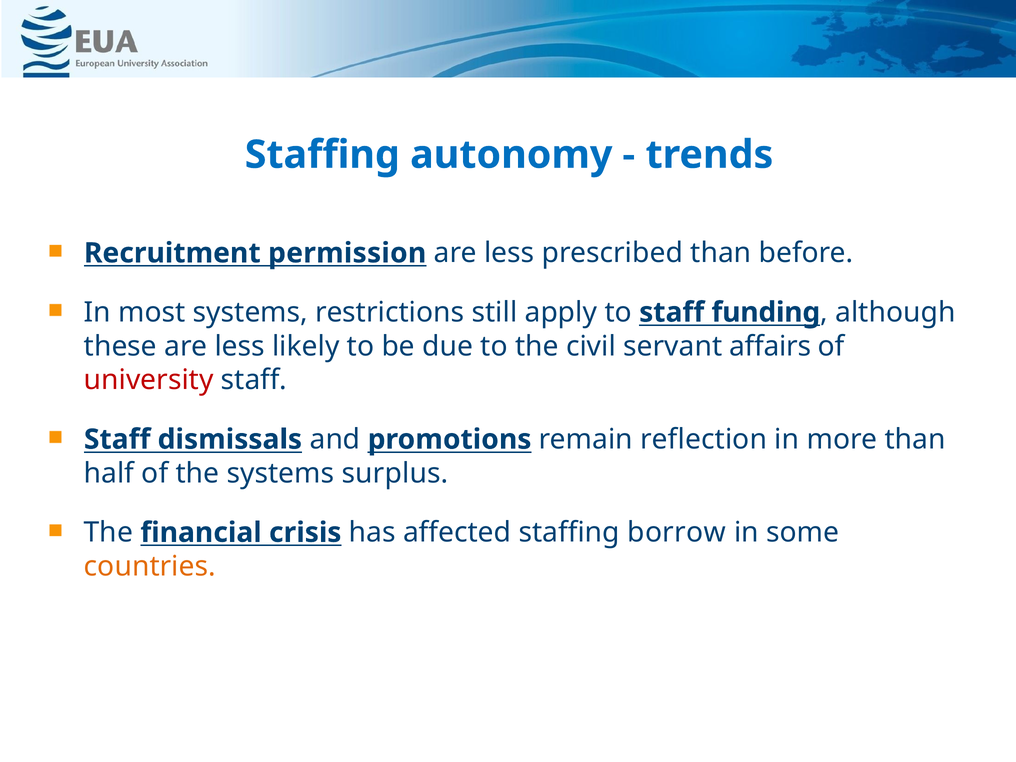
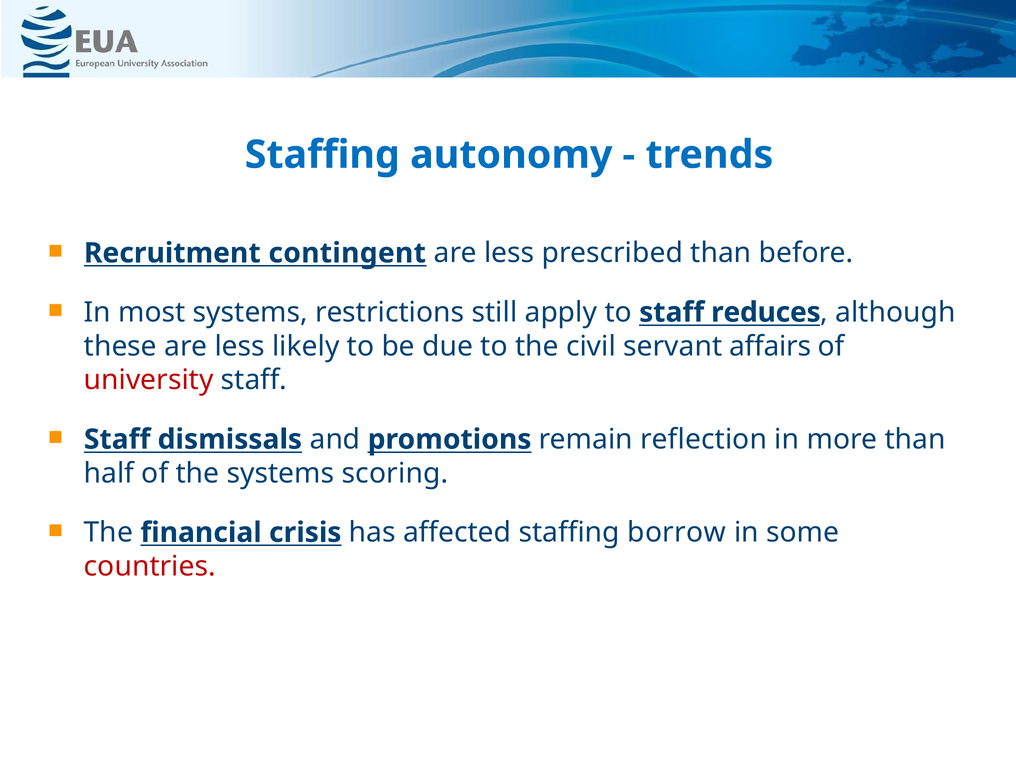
permission: permission -> contingent (347, 253)
funding: funding -> reduces (766, 312)
surplus: surplus -> scoring (395, 473)
countries colour: orange -> red (150, 566)
